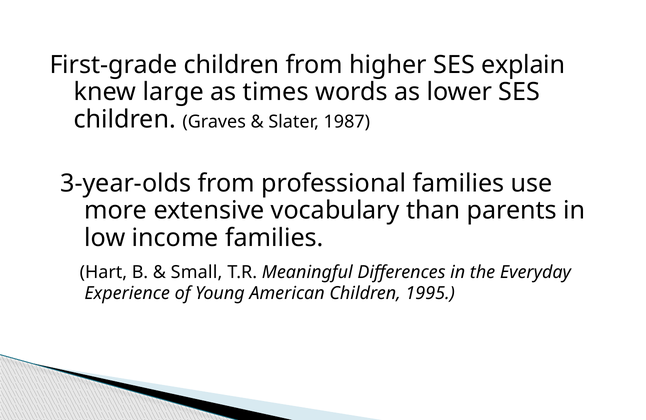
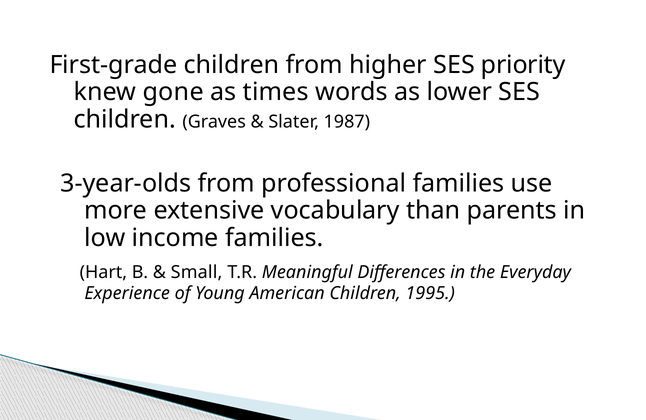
explain: explain -> priority (523, 65)
large: large -> gone (173, 92)
